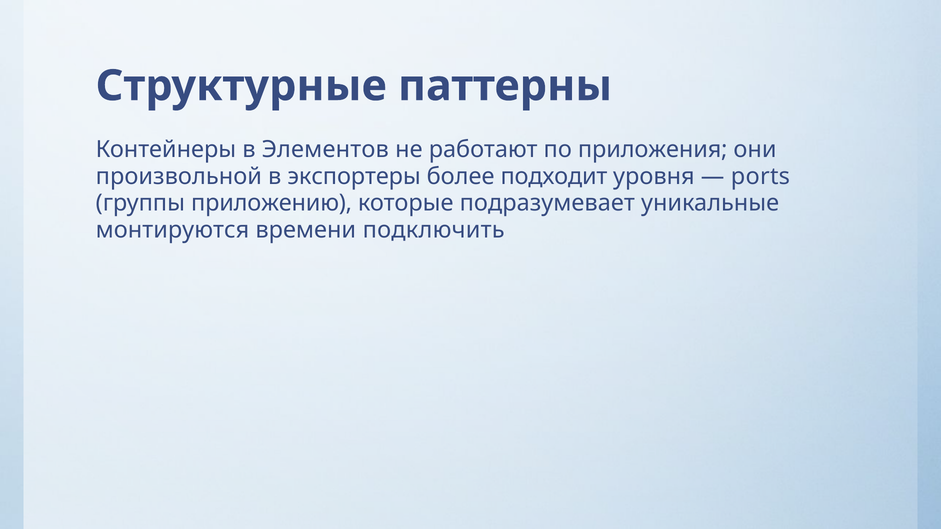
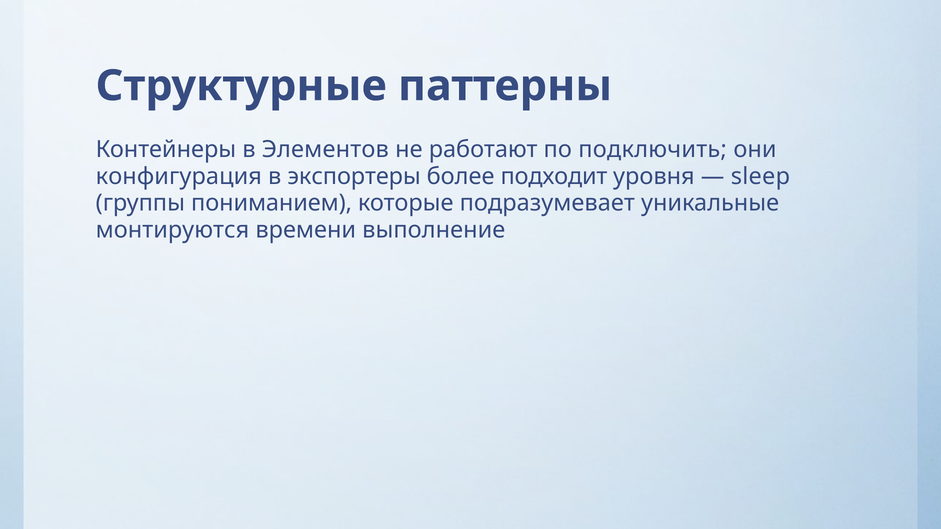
приложения: приложения -> подключить (653, 150)
произвольной: произвольной -> конфигурация (179, 177)
ports: ports -> sleep (760, 177)
приложению: приложению -> пониманием (272, 203)
подключить: подключить -> выполнение (434, 230)
